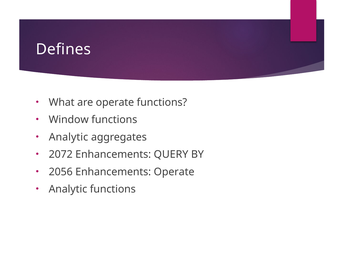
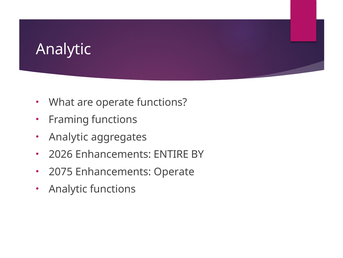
Defines: Defines -> Analytic (64, 49)
Window: Window -> Framing (69, 119)
2072: 2072 -> 2026 (61, 154)
QUERY: QUERY -> ENTIRE (171, 154)
2056: 2056 -> 2075 (61, 171)
